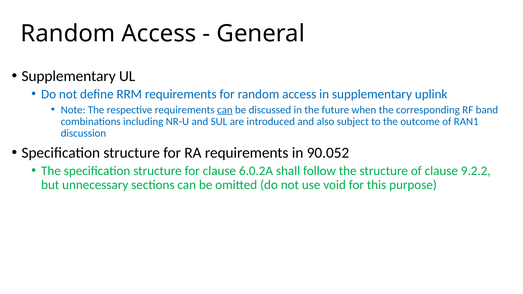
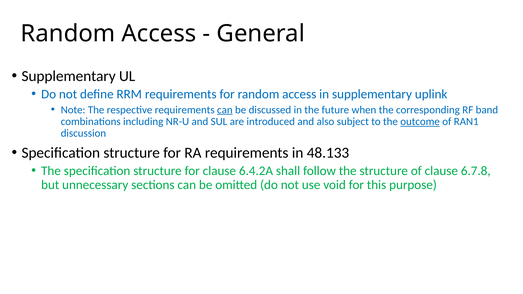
outcome underline: none -> present (420, 122)
90.052: 90.052 -> 48.133 (328, 153)
6.0.2A: 6.0.2A -> 6.4.2A (256, 171)
9.2.2: 9.2.2 -> 6.7.8 (476, 171)
